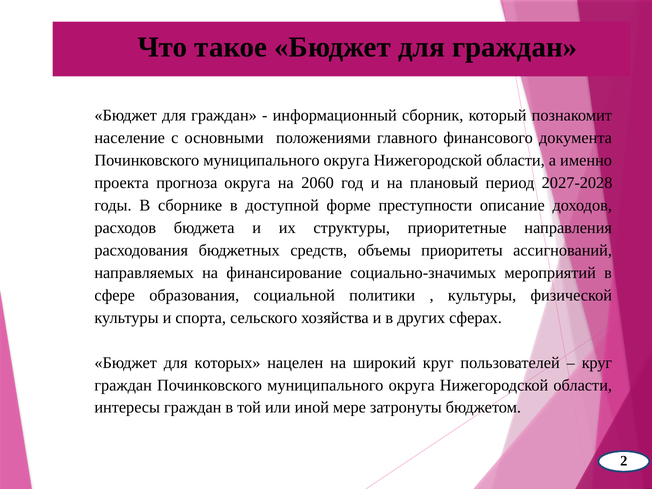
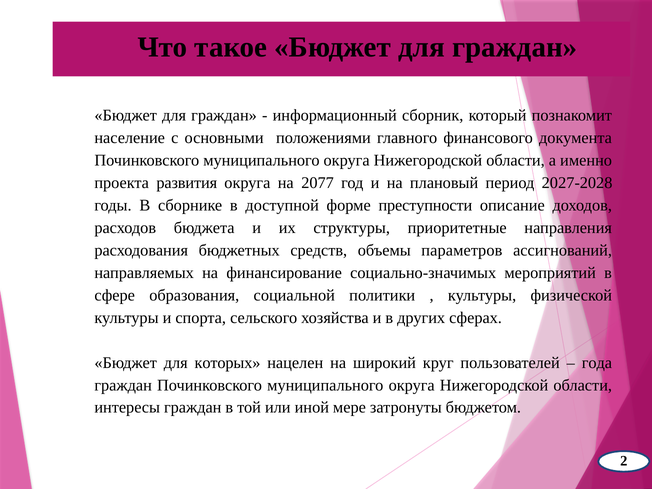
прогноза: прогноза -> развития (187, 183)
2060: 2060 -> 2077 (318, 183)
приоритеты: приоритеты -> параметров (462, 250)
круг: круг -> года (597, 363)
